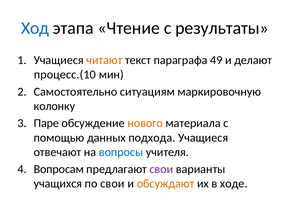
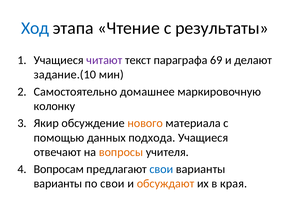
читают colour: orange -> purple (104, 60)
49: 49 -> 69 (216, 60)
процесс.(10: процесс.(10 -> задание.(10 (65, 75)
ситуациям: ситуациям -> домашнее (147, 92)
Паре: Паре -> Якир (46, 123)
вопросы colour: blue -> orange (121, 152)
свои colour: purple -> blue (161, 170)
учащихся: учащихся -> варианты (58, 184)
ходе: ходе -> края (234, 184)
